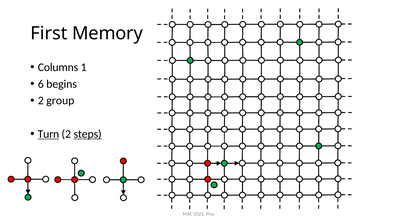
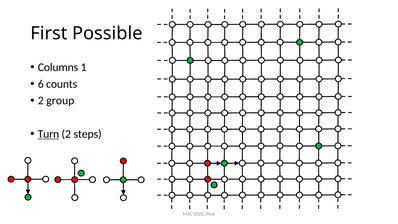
Memory: Memory -> Possible (107, 33)
begins: begins -> counts (62, 84)
steps underline: present -> none (88, 134)
